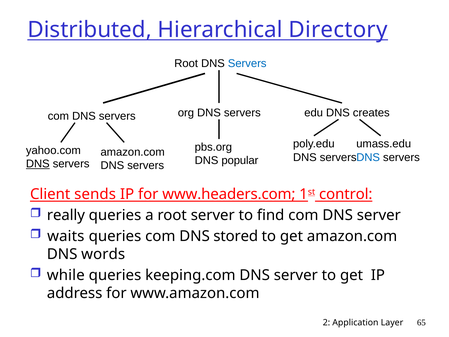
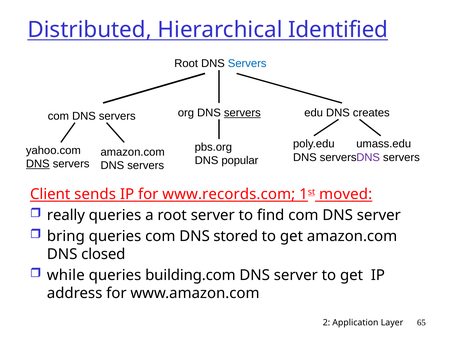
Directory: Directory -> Identified (338, 30)
servers underline: none -> present (242, 113)
DNS colour: blue -> purple (368, 157)
www.headers.com: www.headers.com -> www.records.com (229, 194)
control: control -> moved (346, 194)
waits: waits -> bring (66, 236)
words: words -> closed (103, 254)
keeping.com: keeping.com -> building.com (190, 275)
